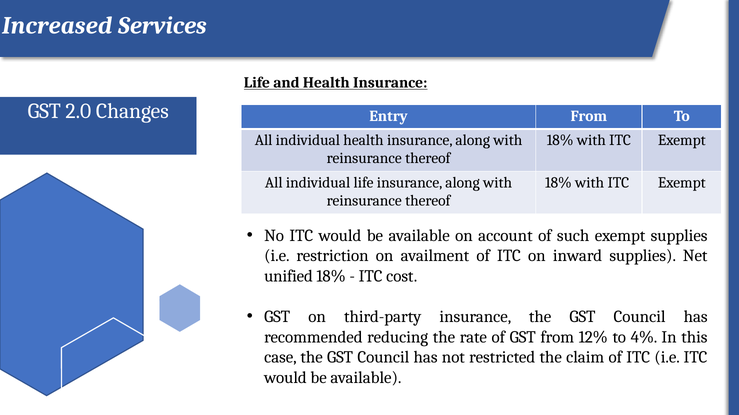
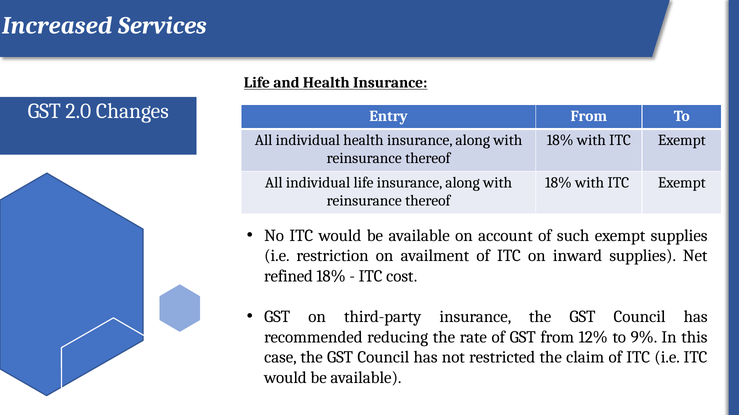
unified: unified -> refined (288, 277)
4%: 4% -> 9% (644, 338)
